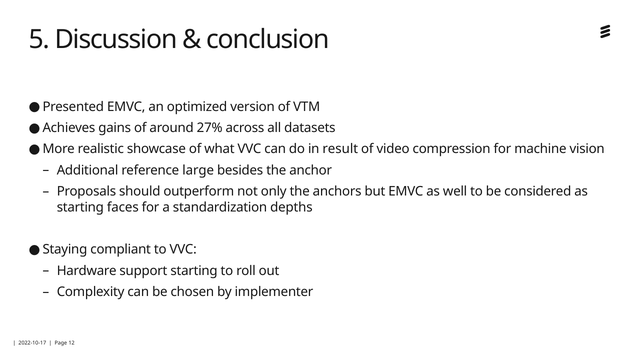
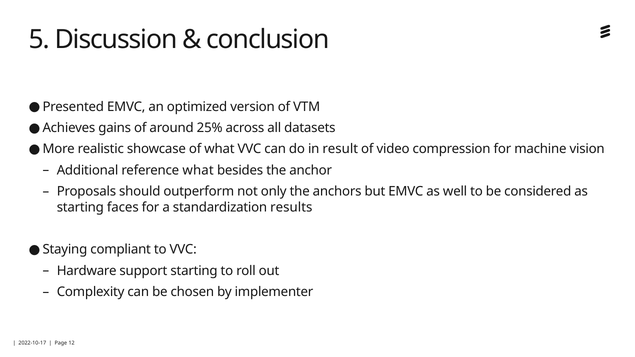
27%: 27% -> 25% (210, 128)
reference large: large -> what (198, 170)
depths: depths -> results (291, 207)
